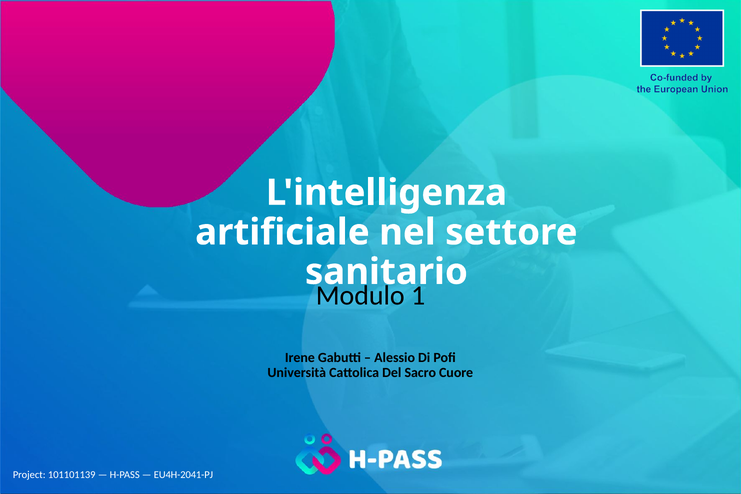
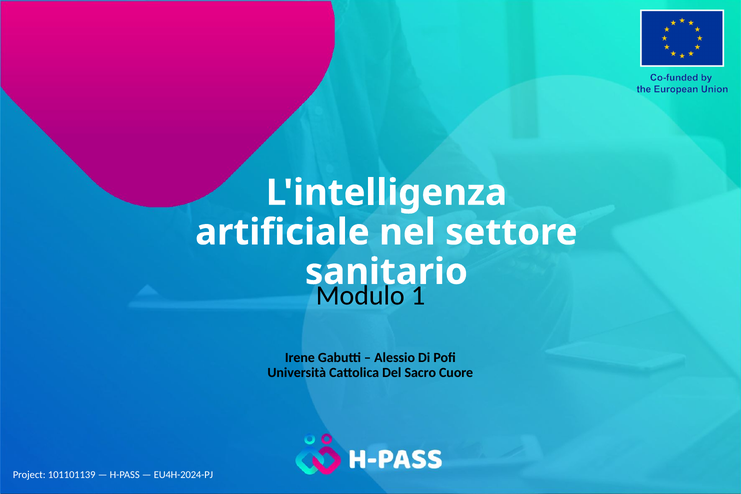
EU4H-2041-PJ: EU4H-2041-PJ -> EU4H-2024-PJ (183, 475)
